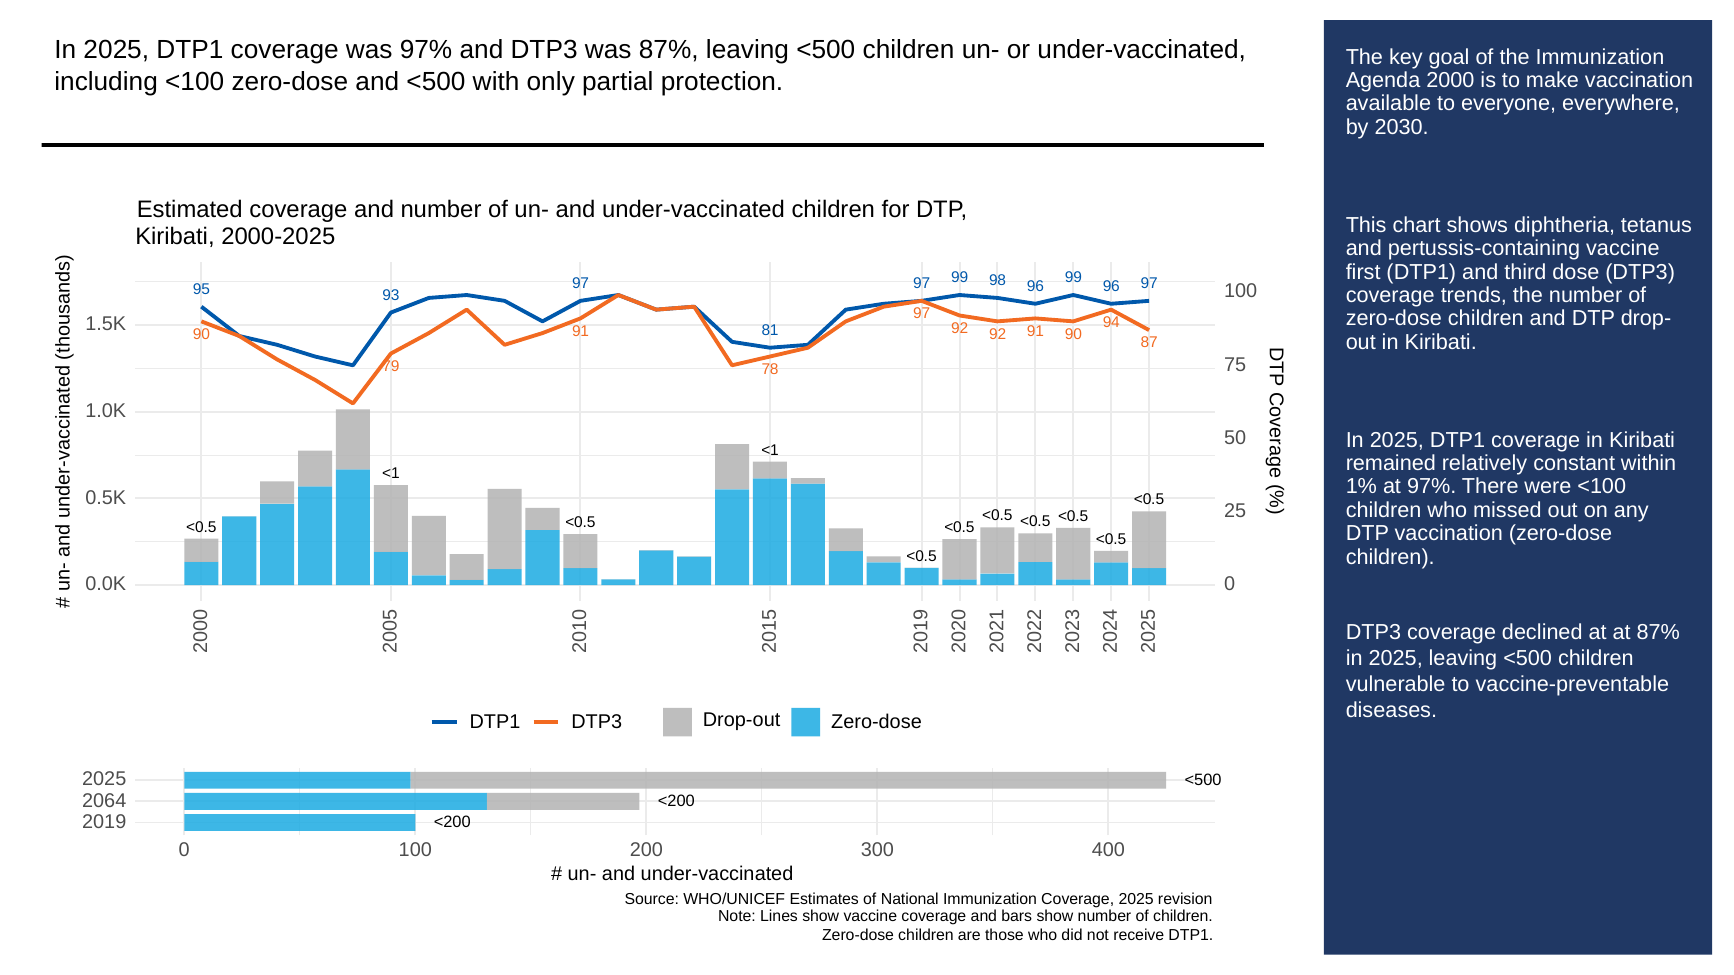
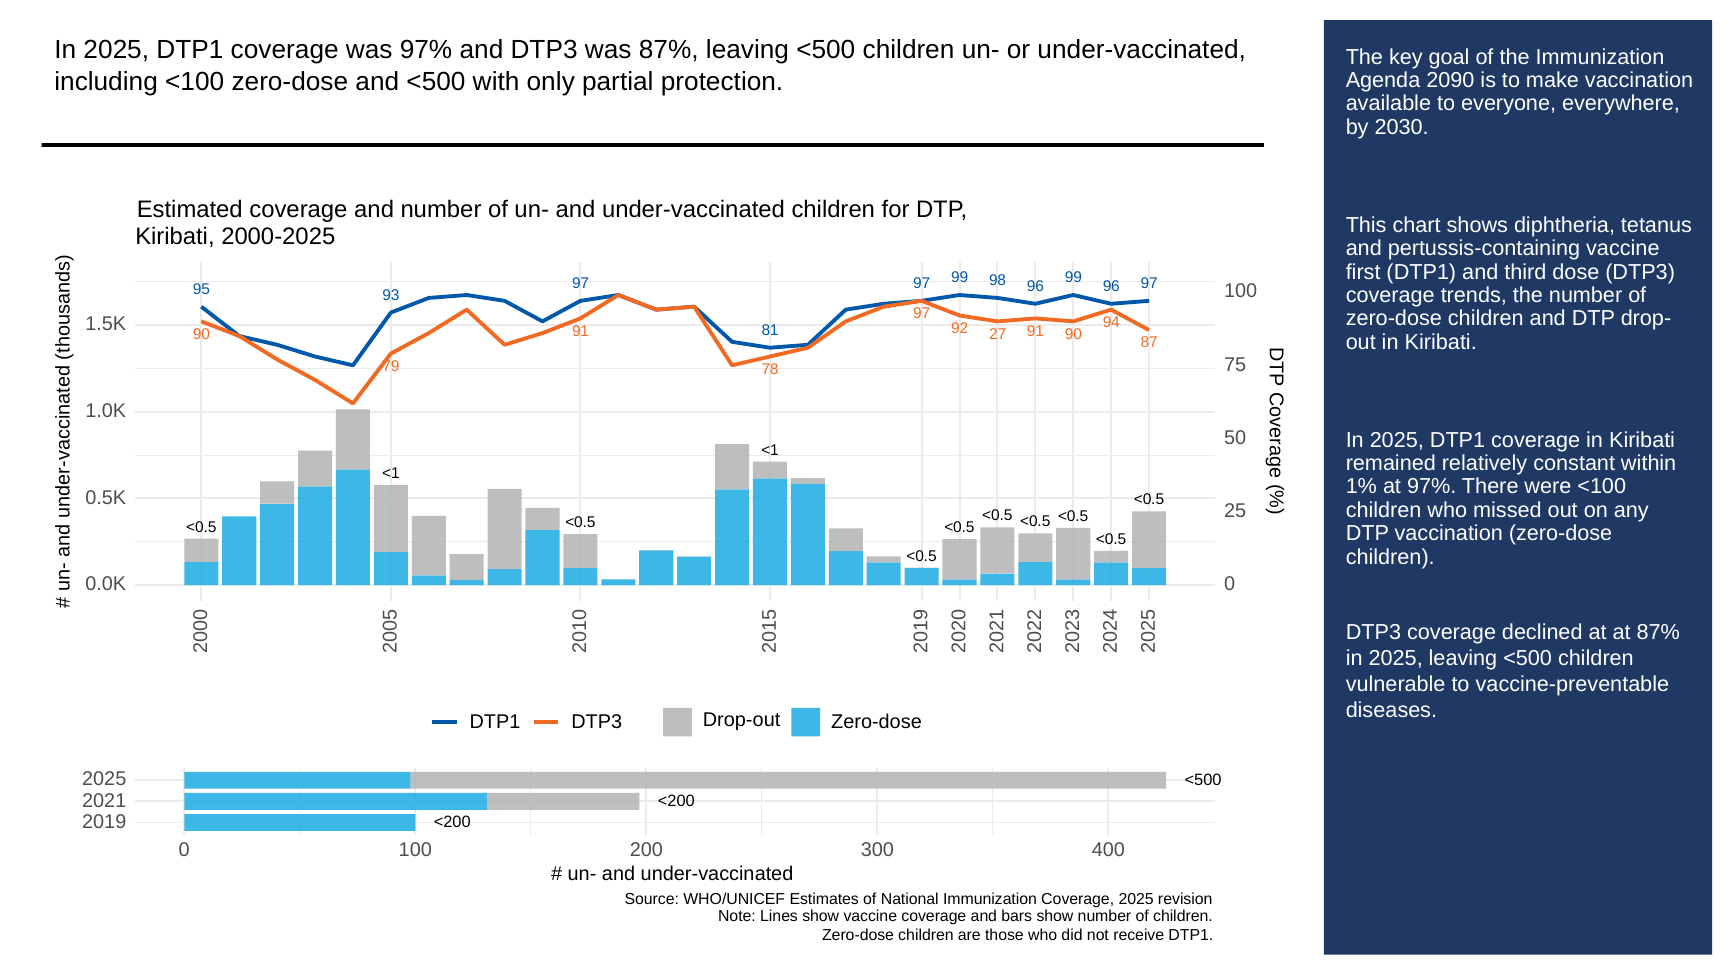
2000: 2000 -> 2090 (1450, 80)
92 92: 92 -> 27 (998, 334)
2064: 2064 -> 2021 (104, 801)
